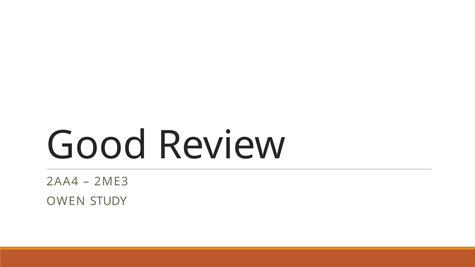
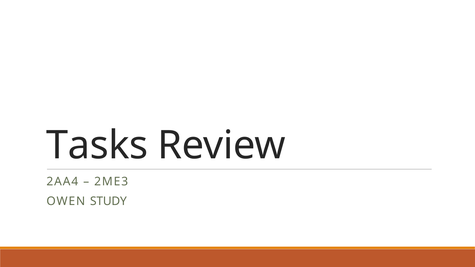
Good: Good -> Tasks (97, 146)
